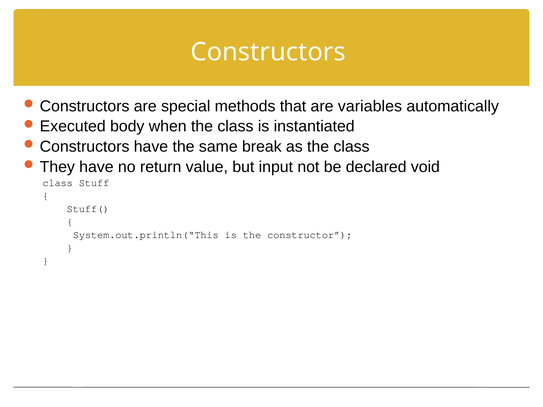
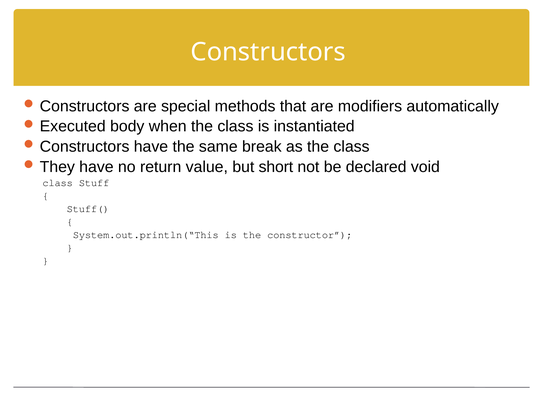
variables: variables -> modifiers (370, 106)
input: input -> short (276, 167)
